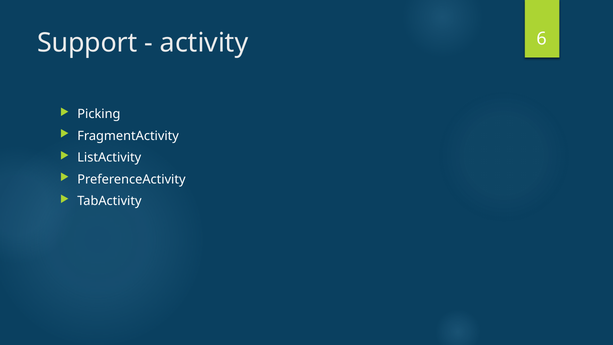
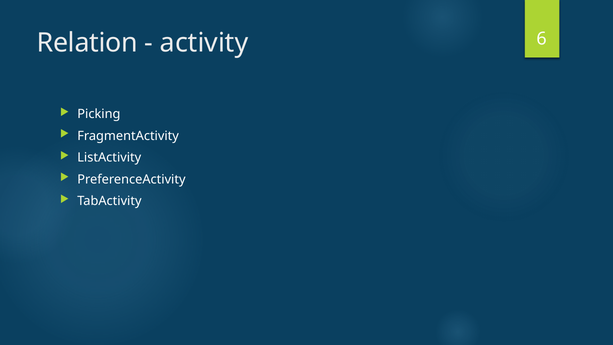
Support: Support -> Relation (87, 43)
